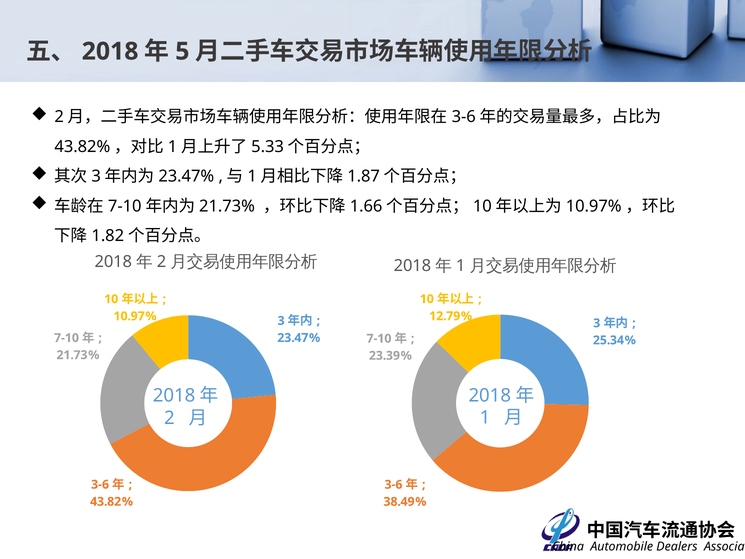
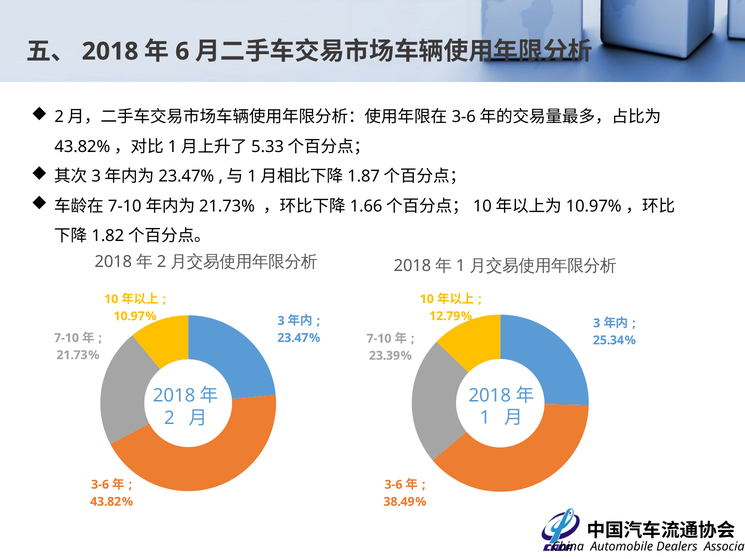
5: 5 -> 6 (182, 51)
